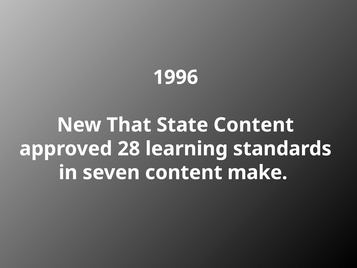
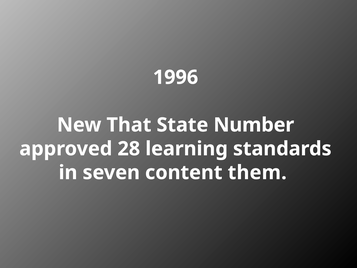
State Content: Content -> Number (254, 125)
make: make -> them (257, 172)
